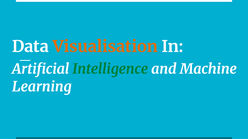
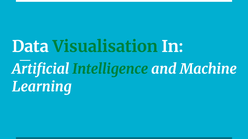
Visualisation colour: orange -> green (105, 47)
